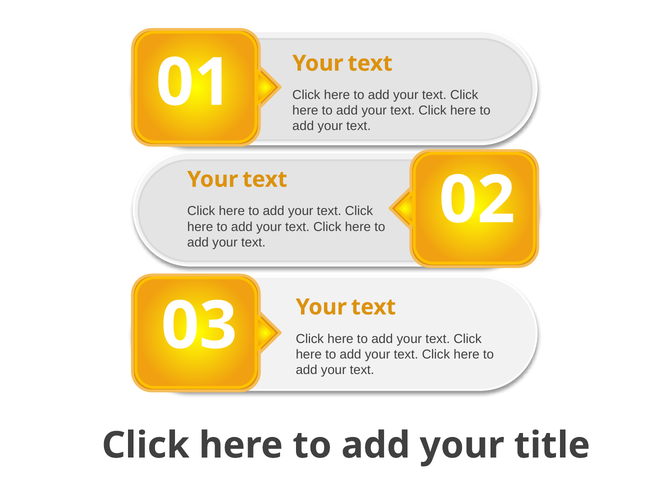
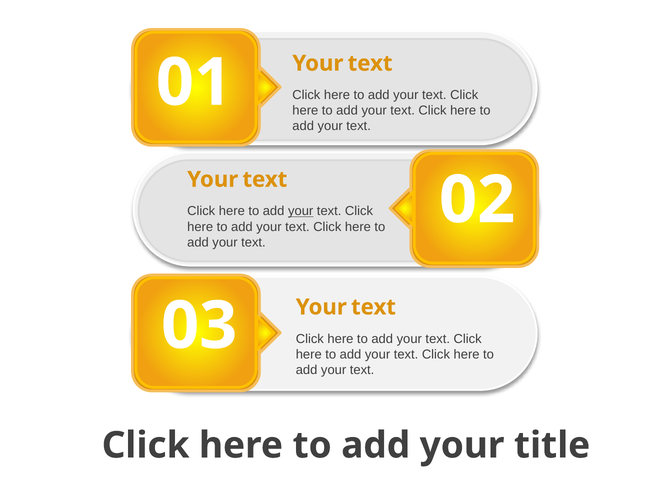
your underline: none -> present (301, 211)
